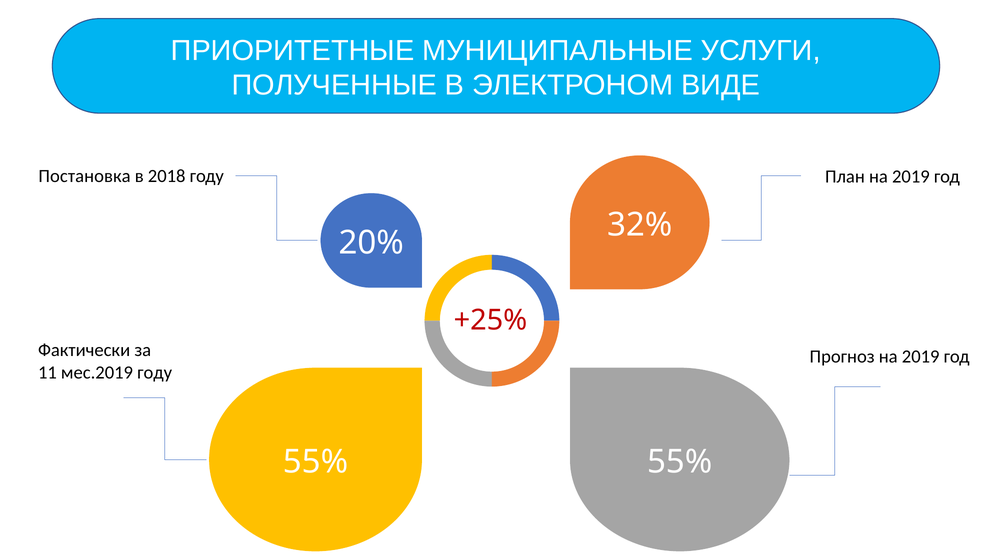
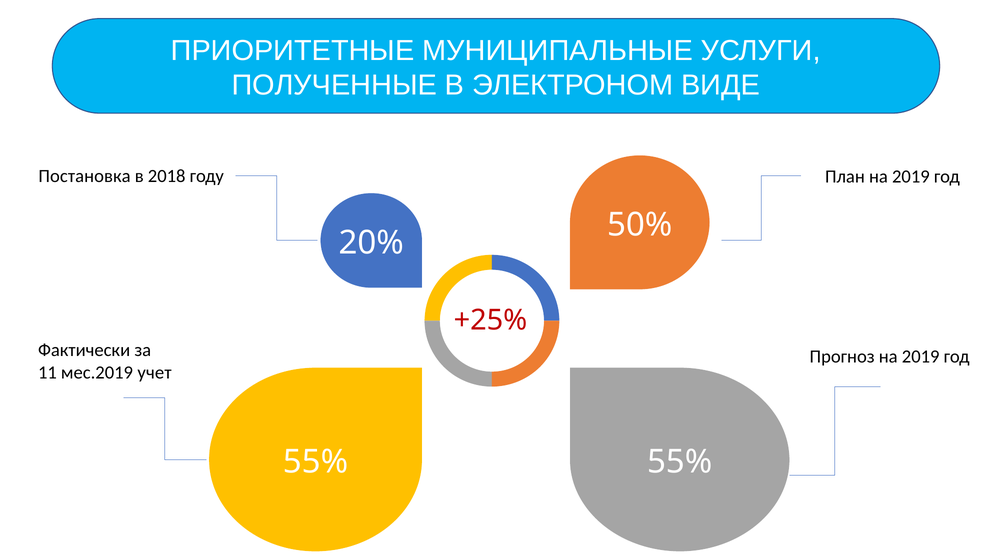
32%: 32% -> 50% (640, 225)
мес.2019 году: году -> учет (155, 372)
